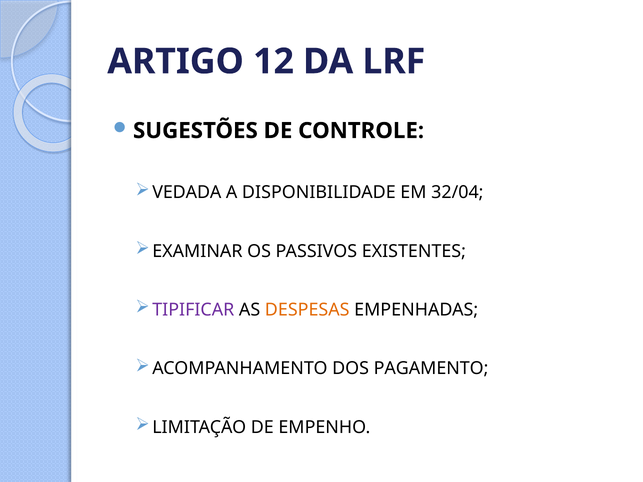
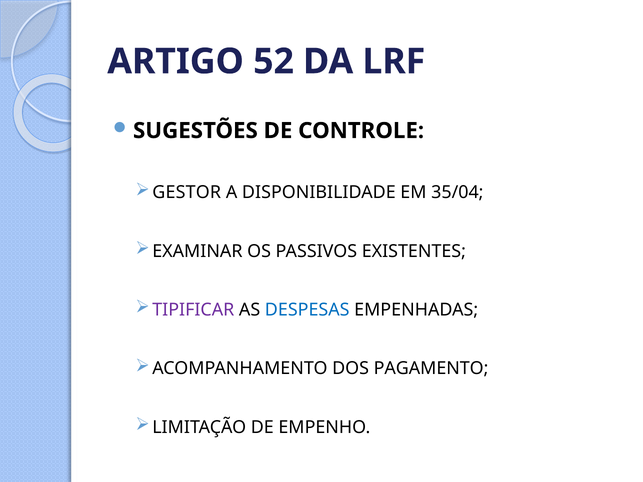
12: 12 -> 52 (274, 62)
VEDADA: VEDADA -> GESTOR (187, 193)
32/04: 32/04 -> 35/04 (457, 193)
DESPESAS colour: orange -> blue (307, 310)
